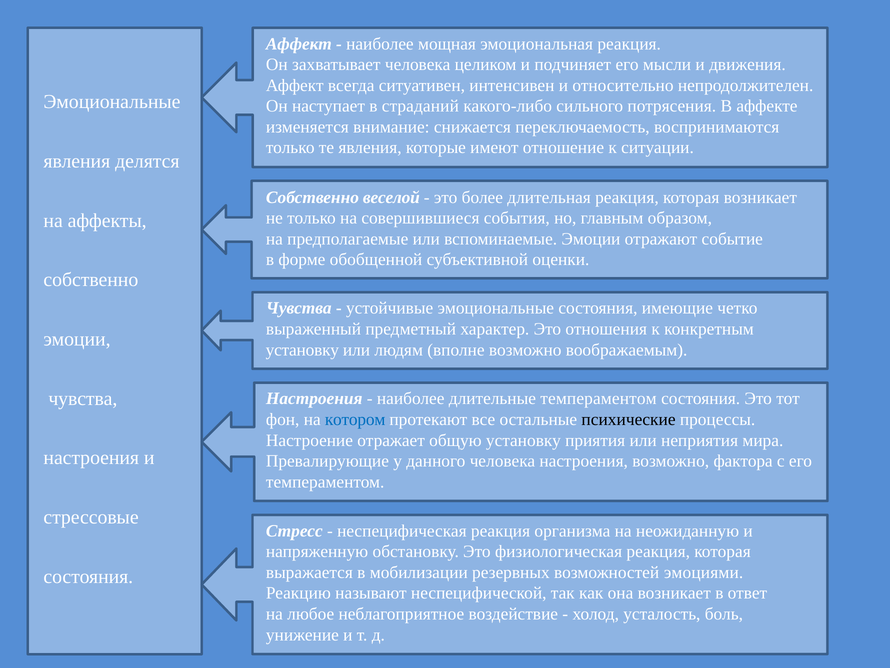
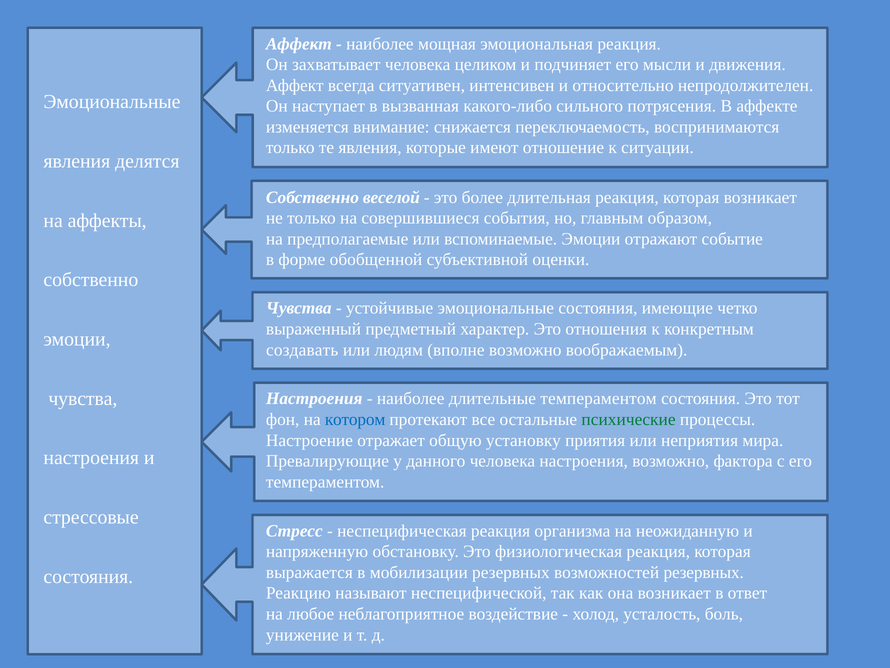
страданий: страданий -> вызванная (420, 106)
установку: установку -> создавать (302, 350)
психические colour: black -> green (629, 419)
возможностей эмоциями: эмоциями -> резервных (704, 572)
